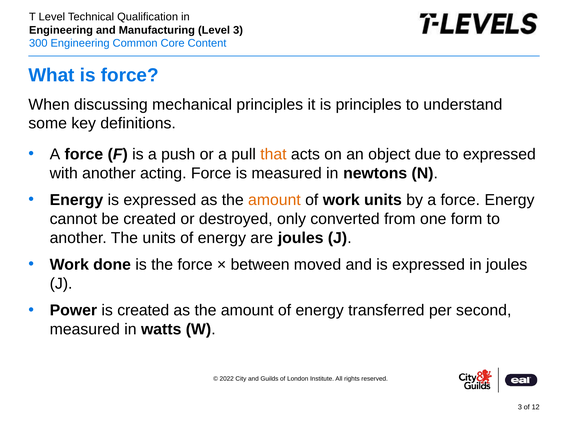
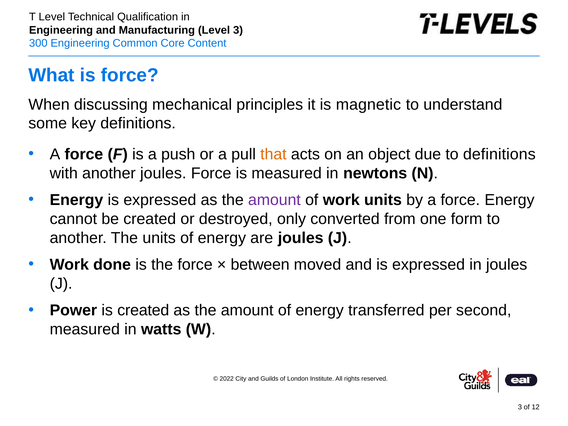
is principles: principles -> magnetic (368, 104)
to expressed: expressed -> definitions (499, 154)
another acting: acting -> joules (163, 173)
amount colour: orange -> purple (274, 200)
